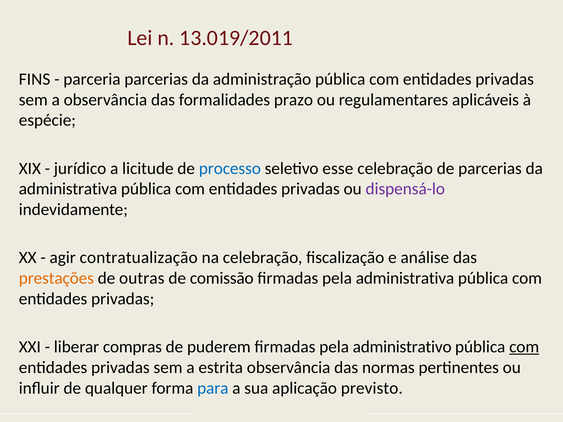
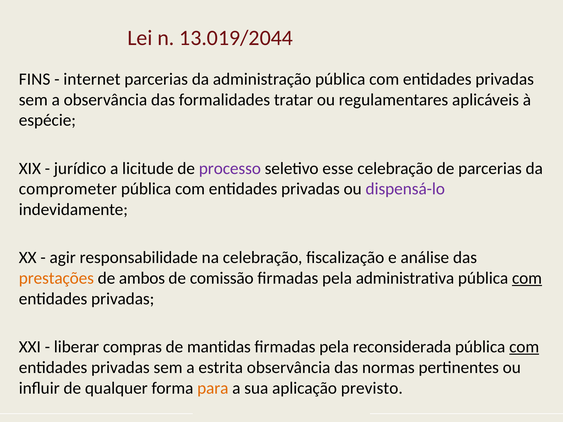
13.019/2011: 13.019/2011 -> 13.019/2044 (236, 38)
parceria: parceria -> internet (92, 79)
prazo: prazo -> tratar (294, 100)
processo colour: blue -> purple (230, 168)
administrativa: administrativa -> comprometer (68, 189)
contratualização: contratualização -> responsabilidade (139, 258)
outras: outras -> ambos (142, 278)
com underline: none -> present (527, 278)
puderem: puderem -> mantidas (219, 347)
administrativo: administrativo -> reconsiderada (402, 347)
para colour: blue -> orange (213, 388)
